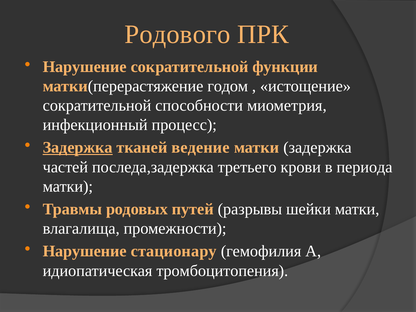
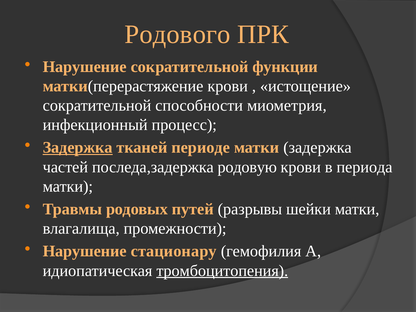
матки(перерастяжение годом: годом -> крови (228, 86)
ведение: ведение -> периоде (201, 148)
третьего: третьего -> родовую (247, 167)
тромбоцитопения underline: none -> present (222, 271)
